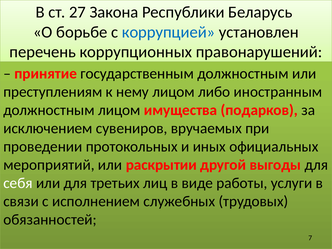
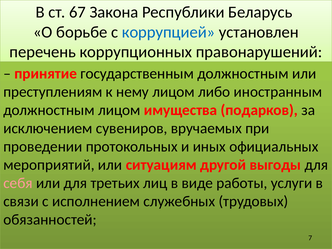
27: 27 -> 67 (77, 12)
раскрытии: раскрытии -> ситуациям (161, 165)
себя colour: white -> pink (18, 183)
